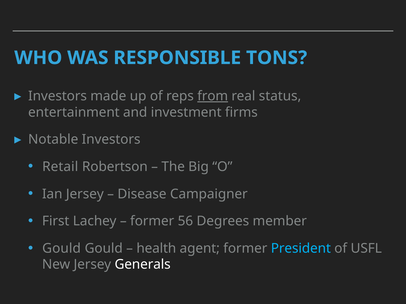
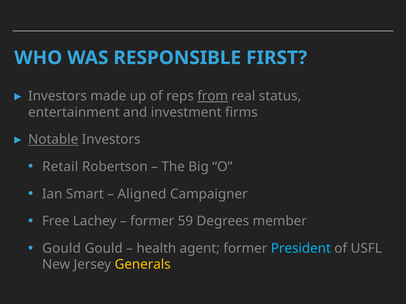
TONS: TONS -> FIRST (277, 58)
Notable underline: none -> present (53, 140)
Ian Jersey: Jersey -> Smart (85, 194)
Disease: Disease -> Aligned (142, 194)
First: First -> Free (56, 222)
56: 56 -> 59 (185, 222)
Generals colour: white -> yellow (143, 265)
